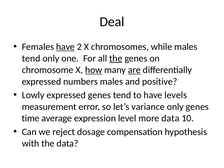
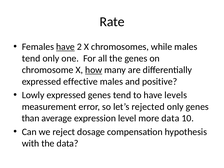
Deal: Deal -> Rate (112, 22)
the underline: present -> none (116, 58)
are underline: present -> none (134, 70)
numbers: numbers -> effective (81, 82)
variance: variance -> rejected (148, 107)
time: time -> than (31, 118)
